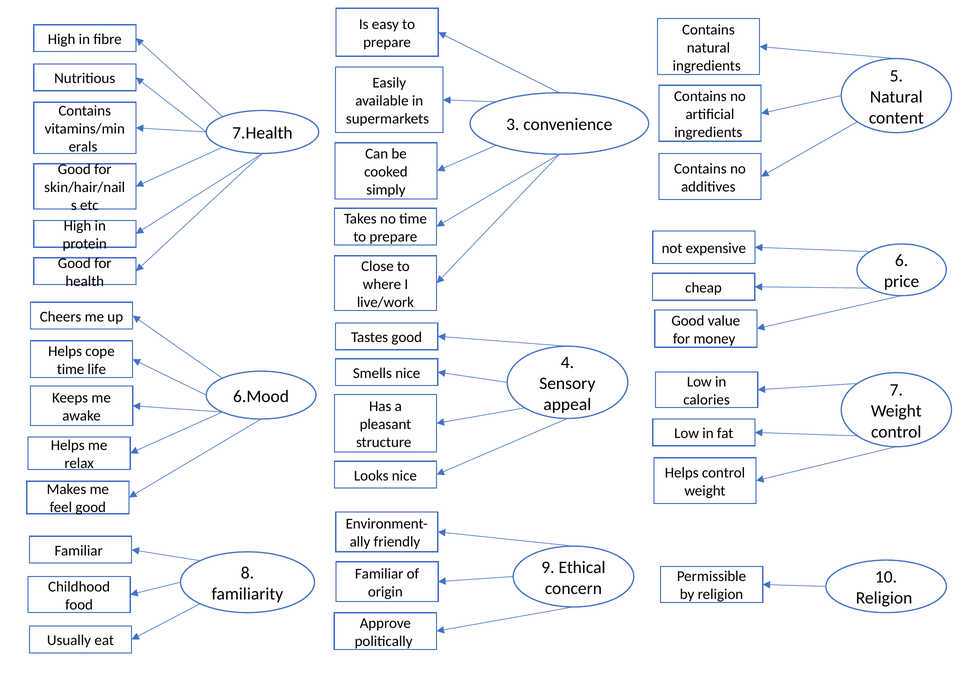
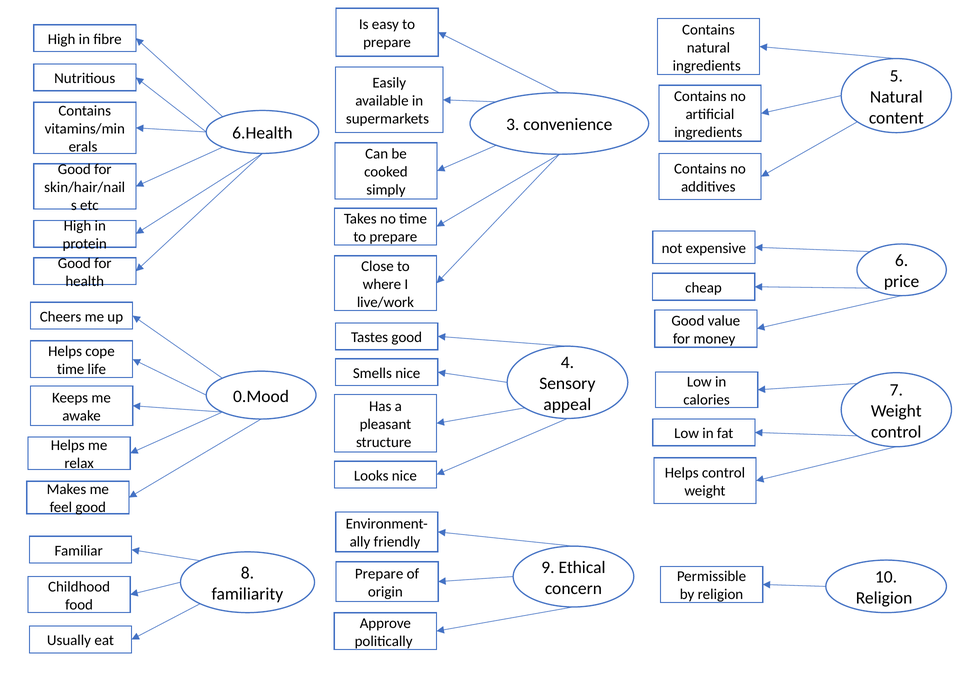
7.Health: 7.Health -> 6.Health (262, 133)
6.Mood: 6.Mood -> 0.Mood (261, 396)
Familiar: Familiar -> Prepare (379, 574)
